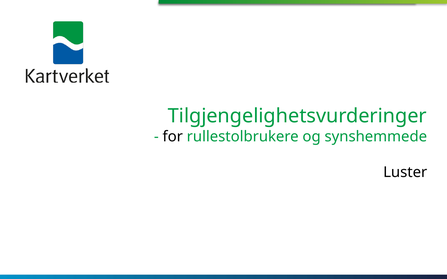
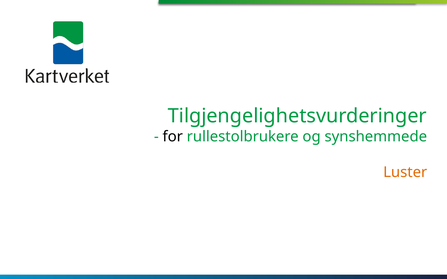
Luster colour: black -> orange (405, 172)
